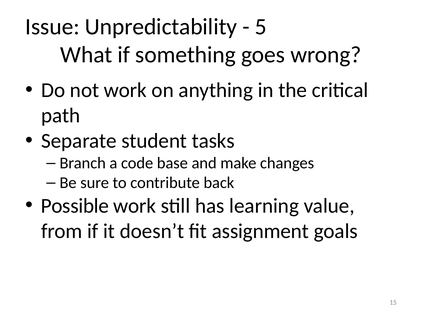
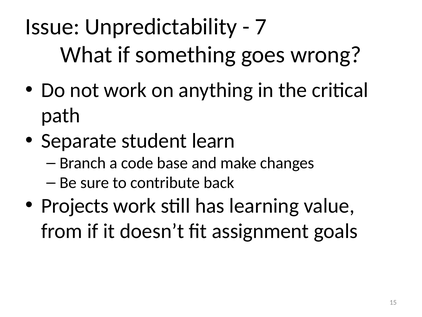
5: 5 -> 7 (261, 27)
tasks: tasks -> learn (213, 141)
Possible: Possible -> Projects (75, 205)
